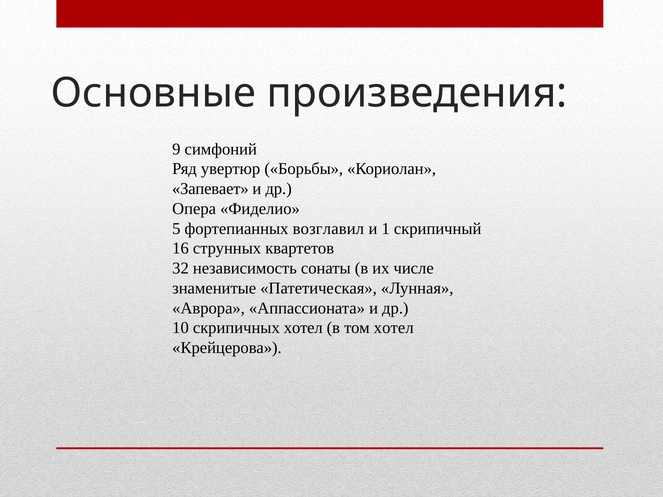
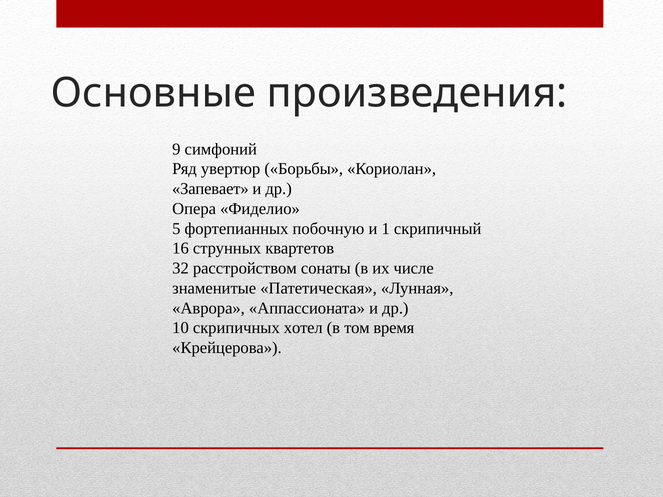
возглавил: возглавил -> побочную (328, 229)
независимость: независимость -> расстройством (245, 269)
том хотел: хотел -> время (394, 328)
